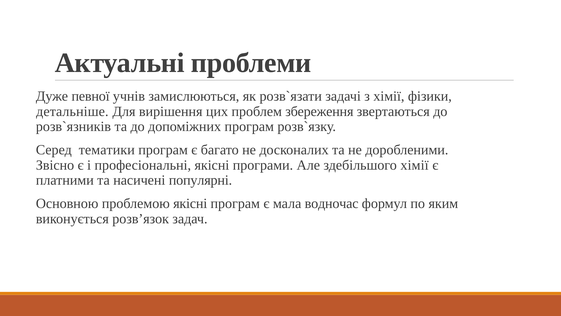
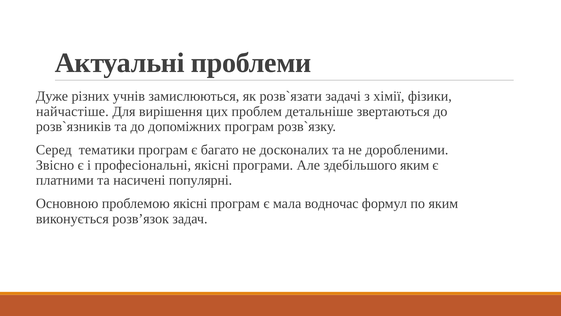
певної: певної -> різних (91, 96)
детальніше: детальніше -> найчастіше (72, 111)
збереження: збереження -> детальніше (319, 111)
здебільшого хімії: хімії -> яким (415, 165)
